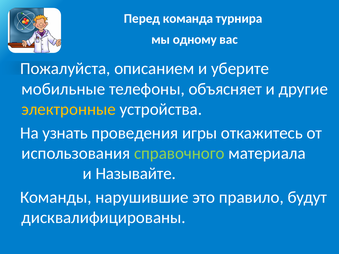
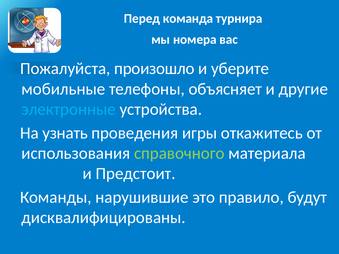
одному: одному -> номера (195, 39)
описанием: описанием -> произошло (154, 69)
электронные colour: yellow -> light blue (69, 109)
Называйте: Называйте -> Предстоит (136, 174)
